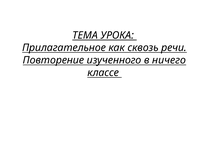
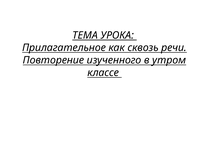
ничего: ничего -> утром (169, 61)
